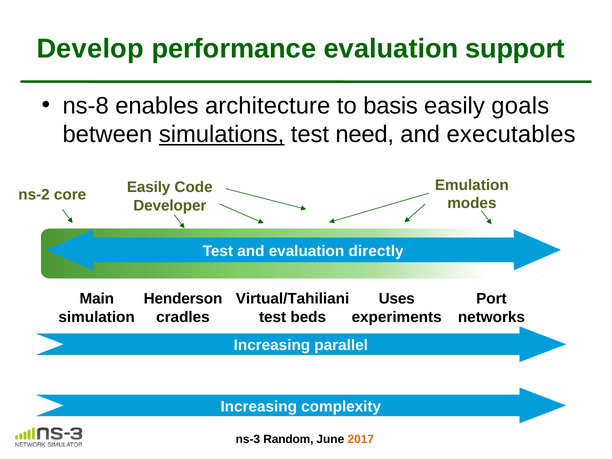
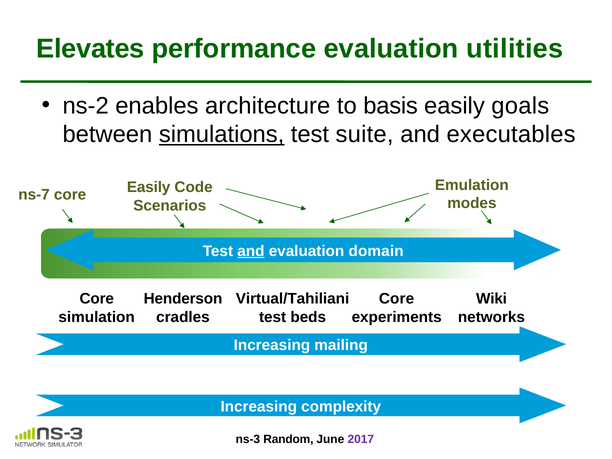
Develop: Develop -> Elevates (90, 49)
support: support -> utilities (515, 49)
ns-8: ns-8 -> ns-2 (86, 106)
need: need -> suite (365, 134)
ns-2: ns-2 -> ns-7 (34, 195)
Developer: Developer -> Scenarios (170, 206)
and underline: none -> present (251, 251)
directly: directly -> domain (376, 251)
Main: Main -> Core (97, 299)
Uses: Uses -> Core (397, 299)
Port: Port -> Wiki (492, 299)
parallel: parallel -> mailing (341, 345)
2017 colour: orange -> purple (361, 440)
